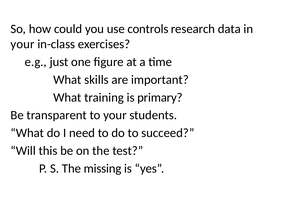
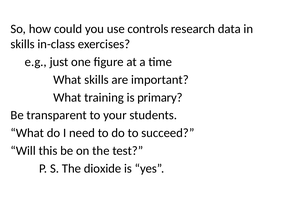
your: your -> skills (23, 44)
missing: missing -> dioxide (103, 168)
